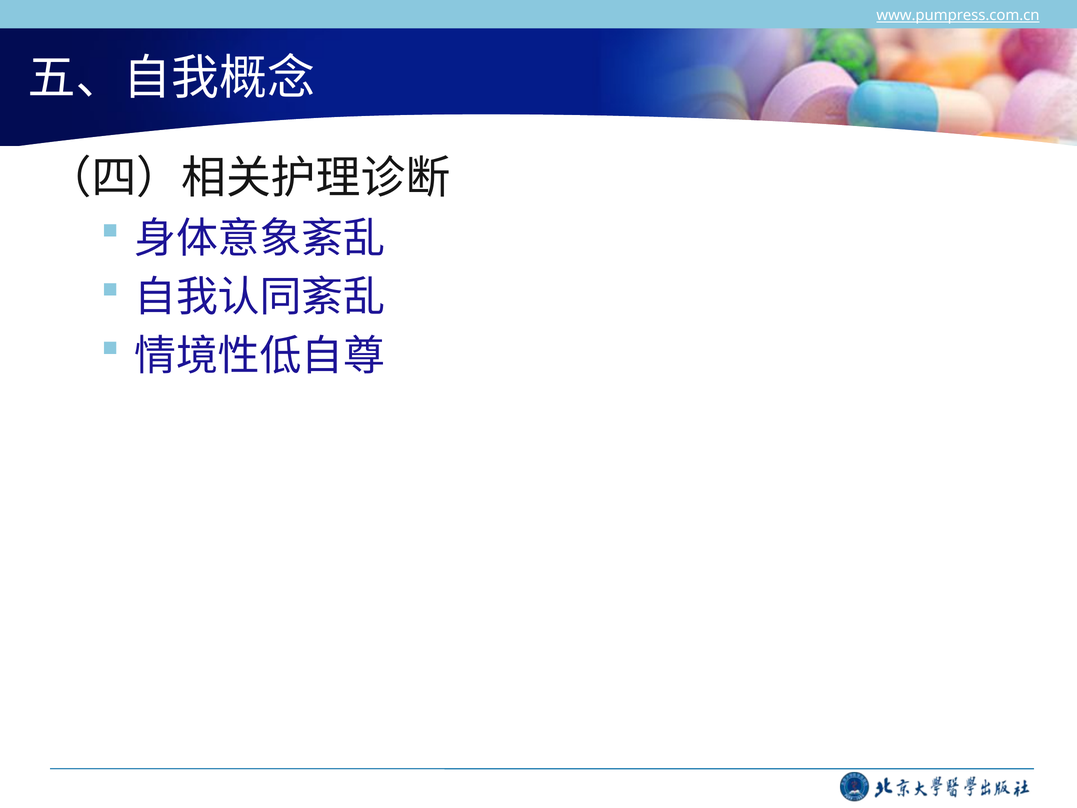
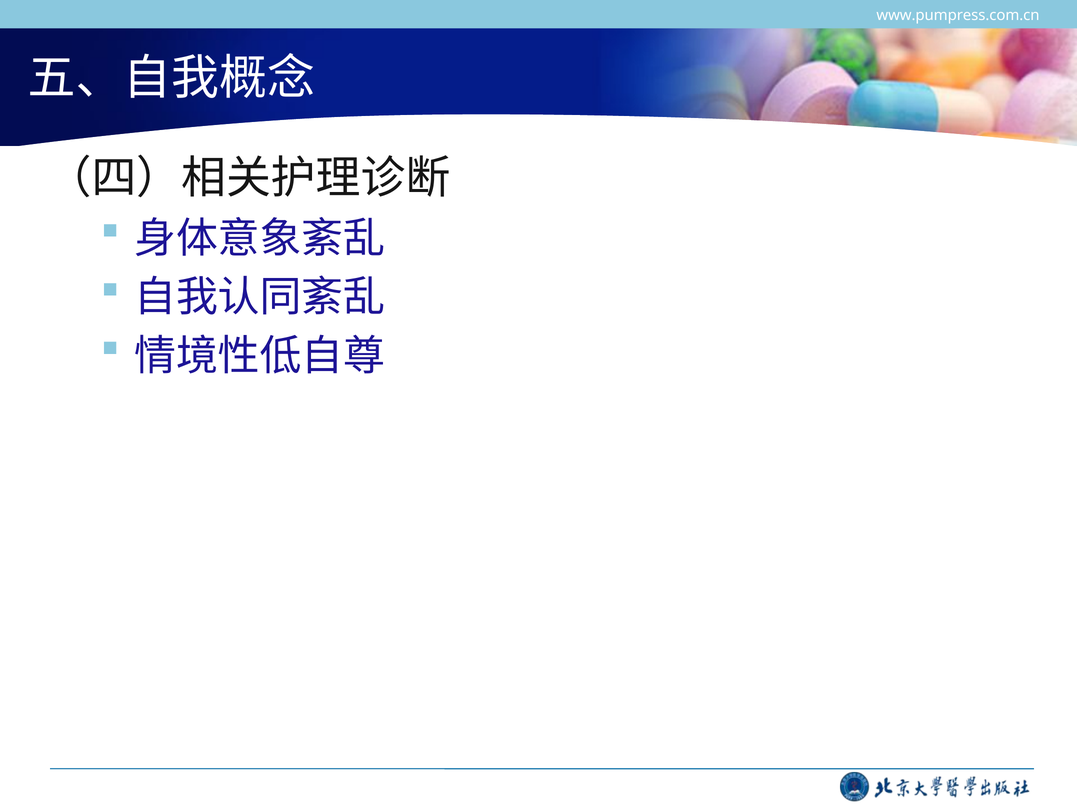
www.pumpress.com.cn underline: present -> none (958, 15)
